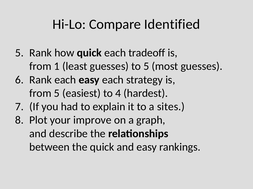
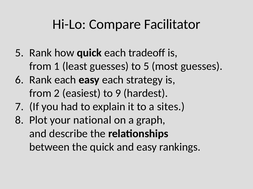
Identified: Identified -> Facilitator (172, 24)
from 5: 5 -> 2 (57, 94)
4: 4 -> 9 (118, 94)
improve: improve -> national (92, 121)
